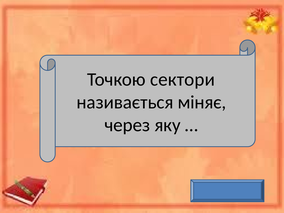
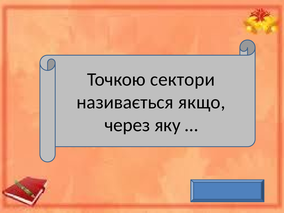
міняє: міняє -> якщо (202, 102)
